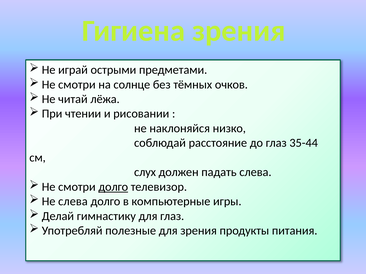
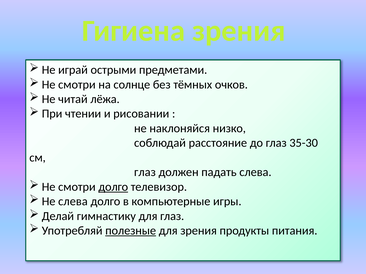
35-44: 35-44 -> 35-30 (304, 143)
слух: слух -> глаз (145, 172)
полезные underline: none -> present (131, 231)
